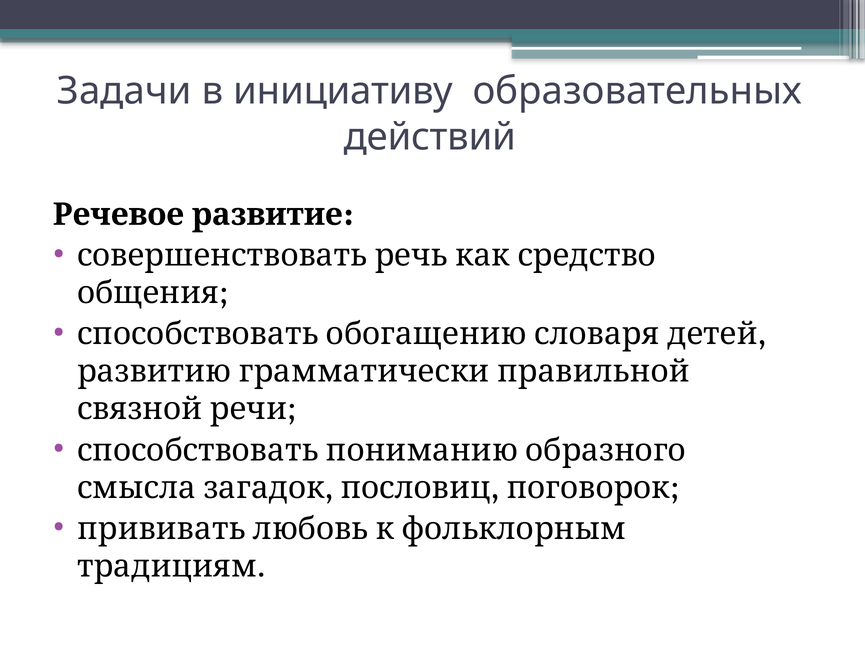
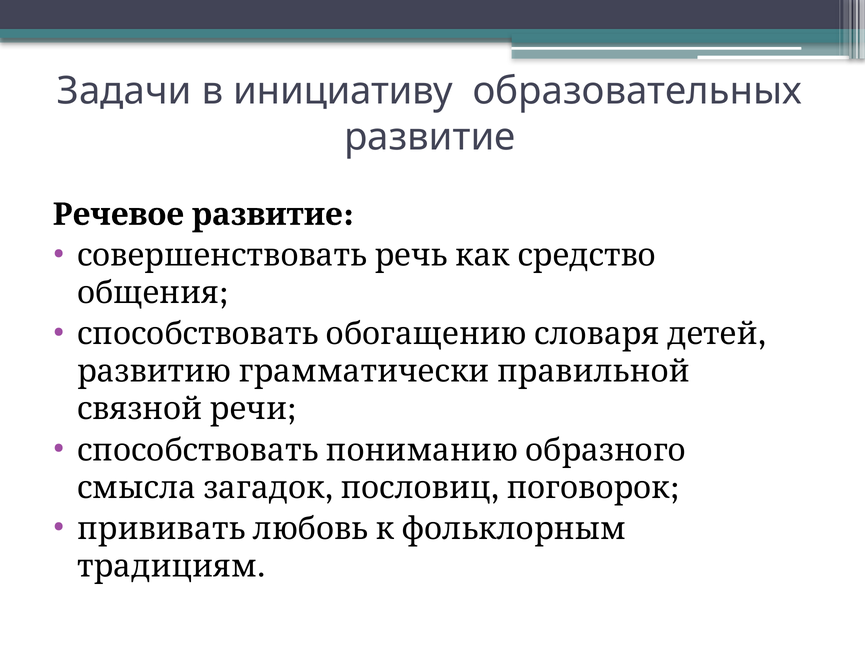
действий: действий -> развитие (430, 137)
